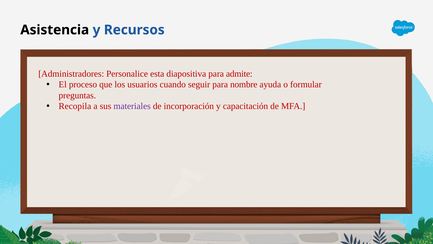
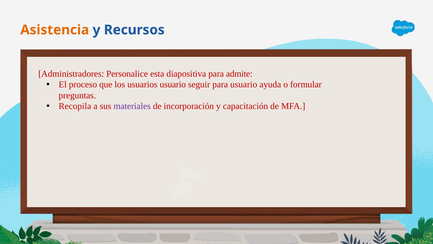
Asistencia colour: black -> orange (55, 30)
usuarios cuando: cuando -> usuario (173, 84)
para nombre: nombre -> usuario (244, 84)
